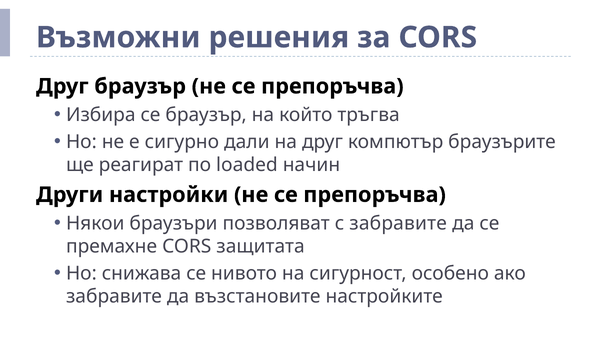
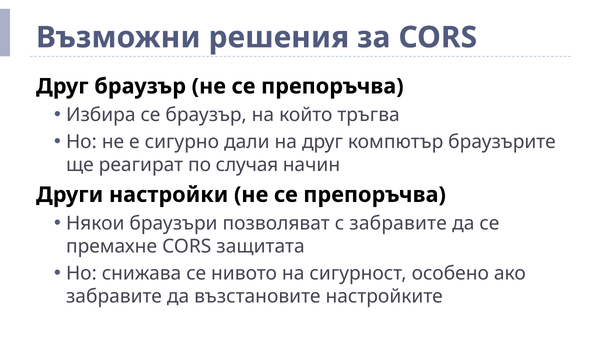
loaded: loaded -> случая (247, 165)
